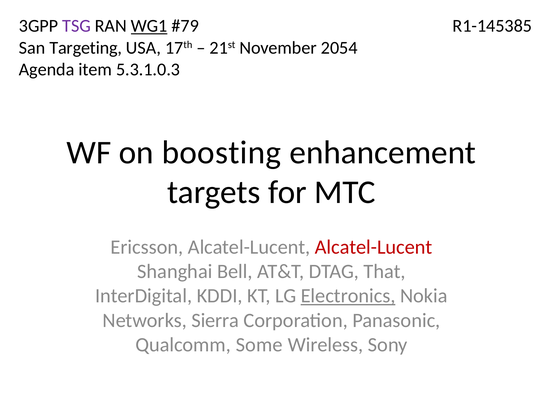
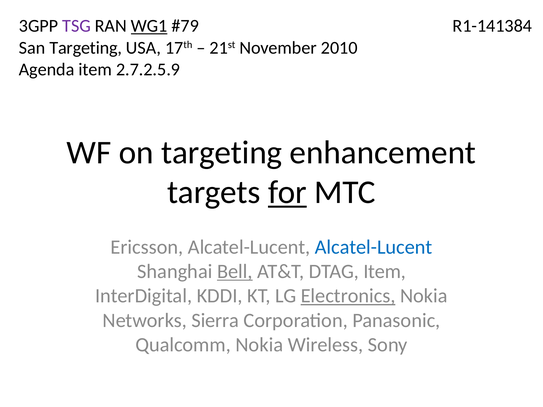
R1-145385: R1-145385 -> R1-141384 (492, 26)
2054: 2054 -> 2010 (339, 48)
5.3.1.0.3: 5.3.1.0.3 -> 2.7.2.5.9 (148, 69)
on boosting: boosting -> targeting (222, 153)
for underline: none -> present (287, 192)
Alcatel-Lucent colour: red -> blue (374, 247)
Bell underline: none -> present (235, 272)
DTAG That: That -> Item (385, 272)
Qualcomm Some: Some -> Nokia (259, 345)
